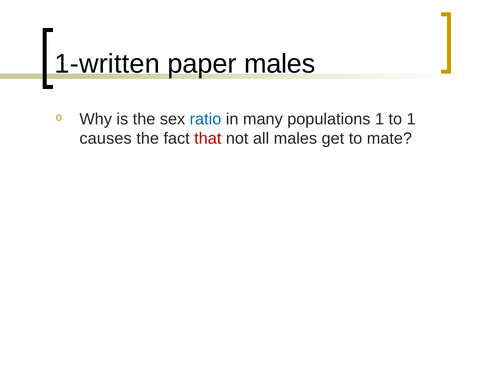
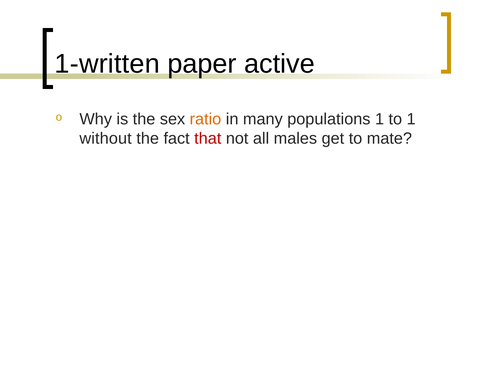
paper males: males -> active (280, 64)
ratio colour: blue -> orange (205, 119)
causes: causes -> without (106, 139)
